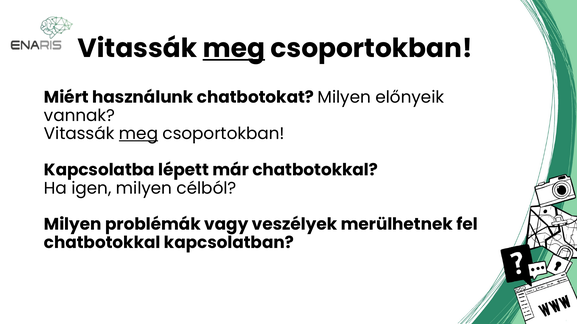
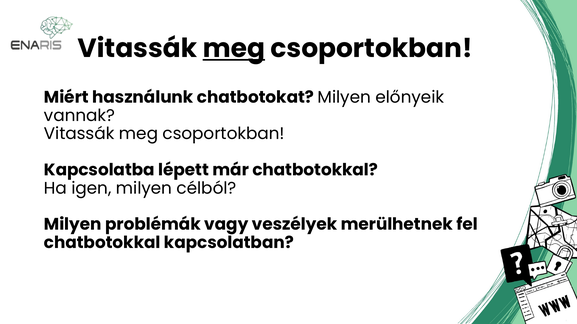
meg underline: present -> none (138, 134)
